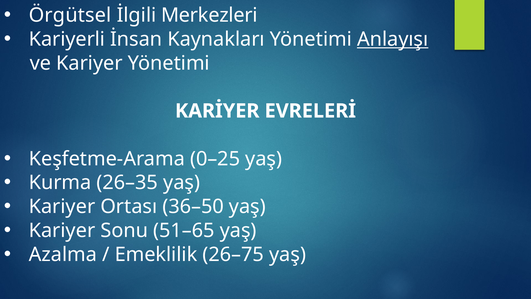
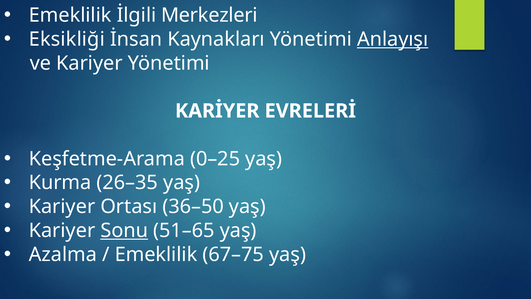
Örgütsel: Örgütsel -> Emeklilik (70, 15)
Kariyerli: Kariyerli -> Eksikliği (67, 39)
Sonu underline: none -> present (124, 230)
26–75: 26–75 -> 67–75 (233, 254)
